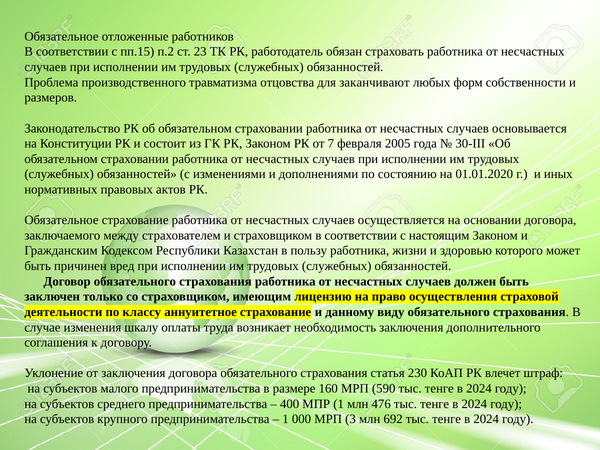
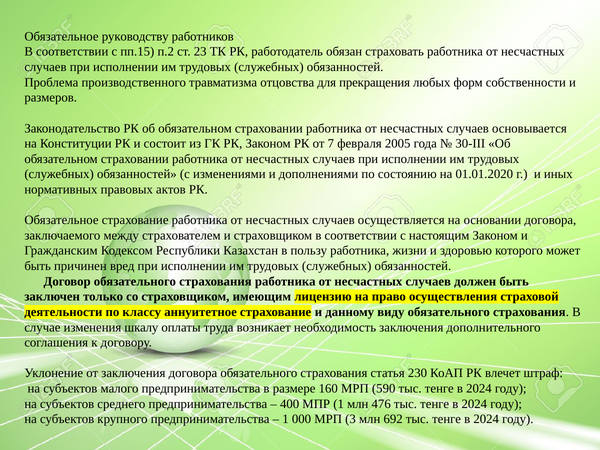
отложенные: отложенные -> руководству (135, 36)
заканчивают: заканчивают -> прекращения (375, 82)
